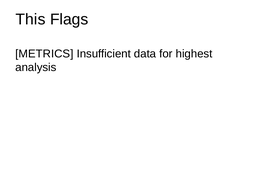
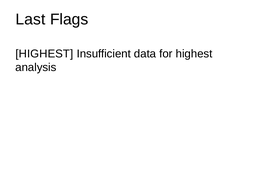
This: This -> Last (30, 19)
METRICS: METRICS -> HIGHEST (44, 54)
